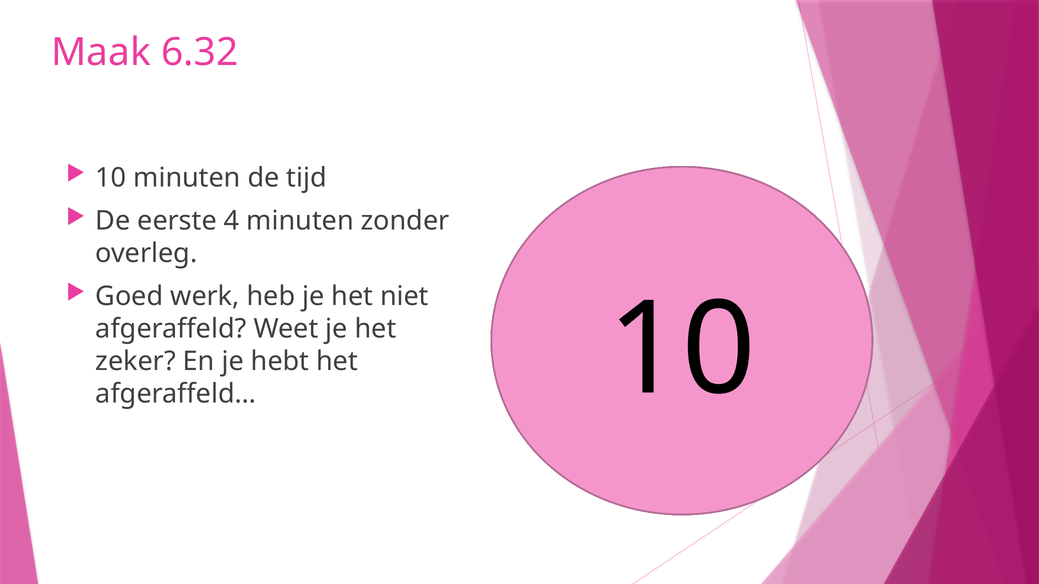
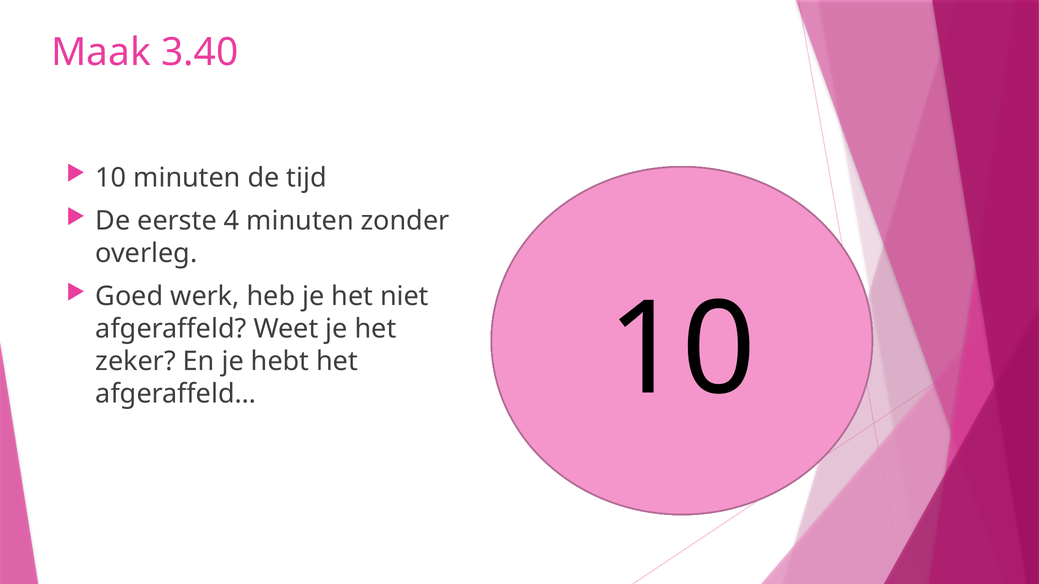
6.32: 6.32 -> 3.40 (200, 52)
